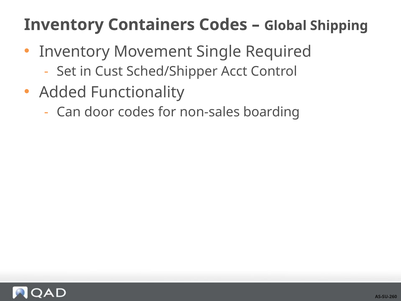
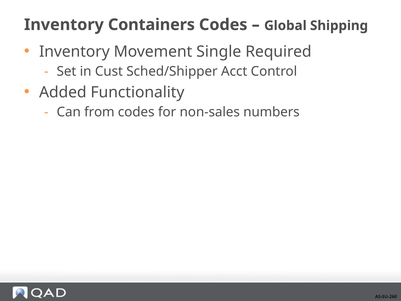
door: door -> from (99, 112)
boarding: boarding -> numbers (271, 112)
